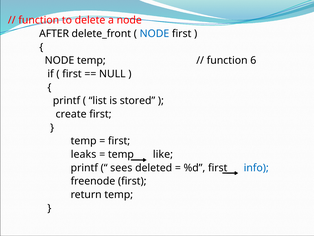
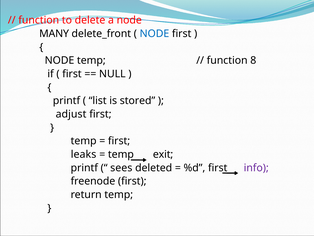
AFTER: AFTER -> MANY (54, 34)
6: 6 -> 8 (253, 60)
create: create -> adjust (71, 114)
like: like -> exit (163, 154)
info colour: blue -> purple (256, 168)
